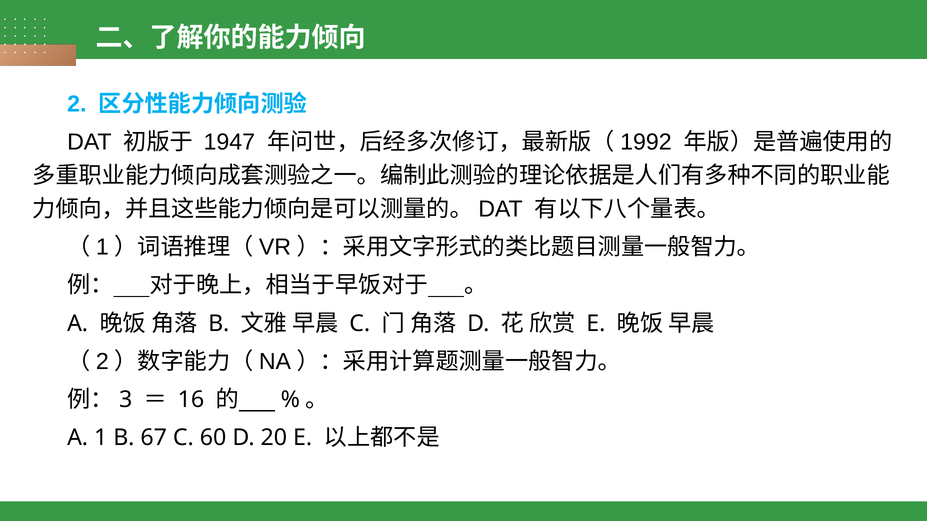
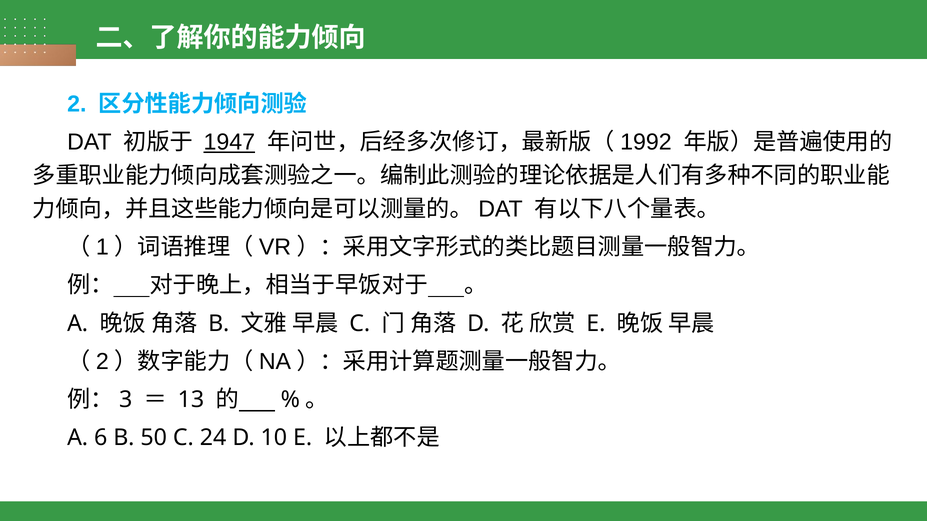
1947 underline: none -> present (229, 142)
16: 16 -> 13 (191, 400)
1: 1 -> 6 (101, 438)
67: 67 -> 50 (154, 438)
60: 60 -> 24 (213, 438)
20: 20 -> 10 (274, 438)
